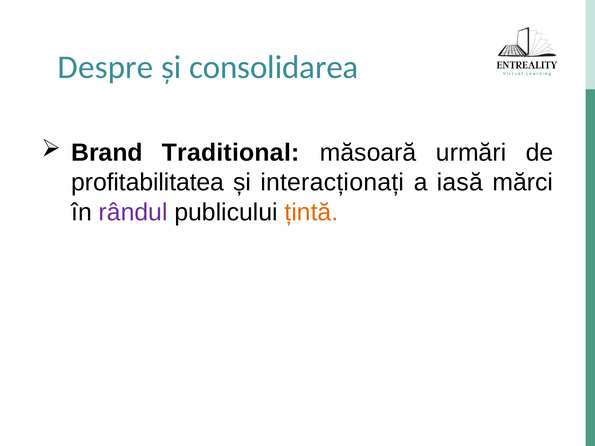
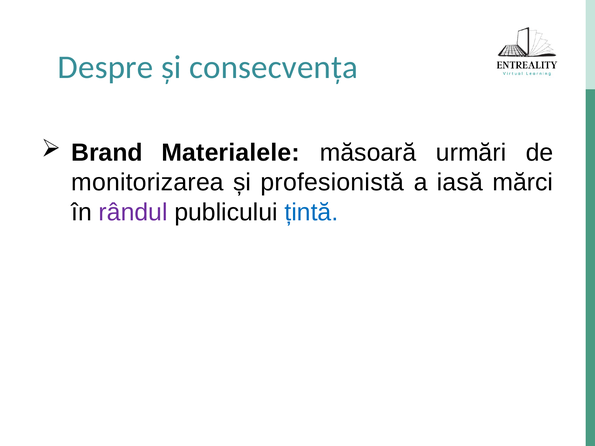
consolidarea: consolidarea -> consecvența (274, 67)
Traditional: Traditional -> Materialele (231, 153)
profitabilitatea: profitabilitatea -> monitorizarea (147, 183)
interacționați: interacționați -> profesionistă (332, 183)
țintă colour: orange -> blue (311, 212)
